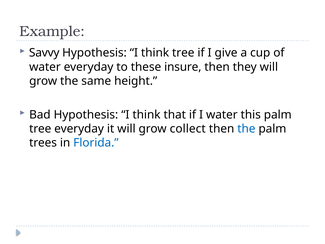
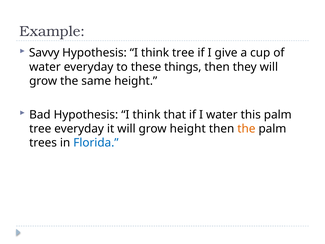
insure: insure -> things (183, 67)
grow collect: collect -> height (188, 129)
the colour: blue -> orange (246, 129)
